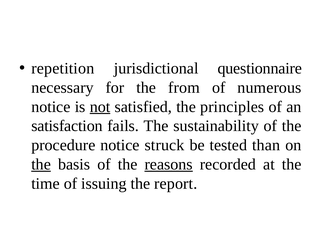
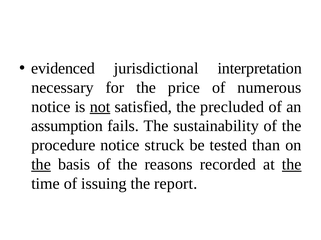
repetition: repetition -> evidenced (63, 69)
questionnaire: questionnaire -> interpretation (260, 69)
from: from -> price (184, 88)
principles: principles -> precluded (232, 107)
satisfaction: satisfaction -> assumption (67, 126)
reasons underline: present -> none (169, 165)
the underline: none -> present (292, 165)
